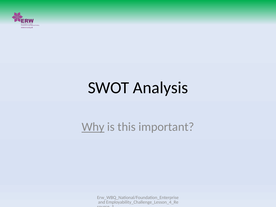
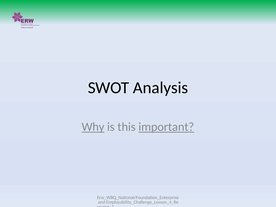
important underline: none -> present (166, 127)
